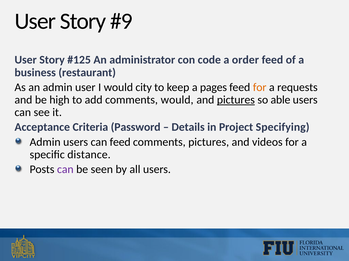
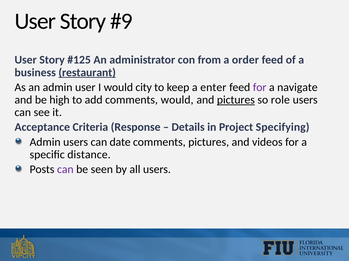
code: code -> from (209, 60)
restaurant underline: none -> present (87, 73)
pages: pages -> enter (213, 88)
for colour: orange -> purple (260, 88)
requests: requests -> navigate (297, 88)
able: able -> role (280, 100)
Password: Password -> Response (136, 128)
can feed: feed -> date (120, 142)
